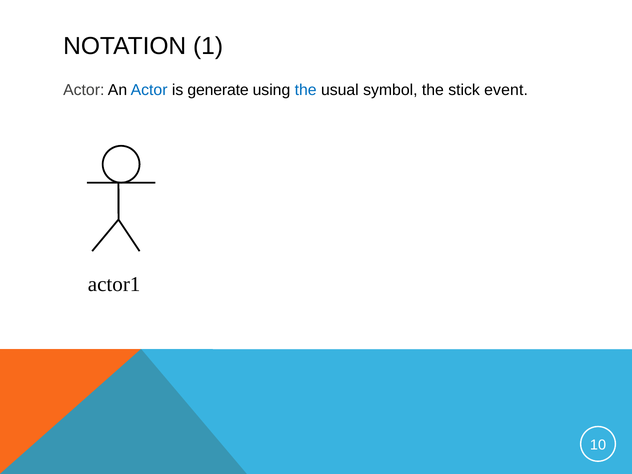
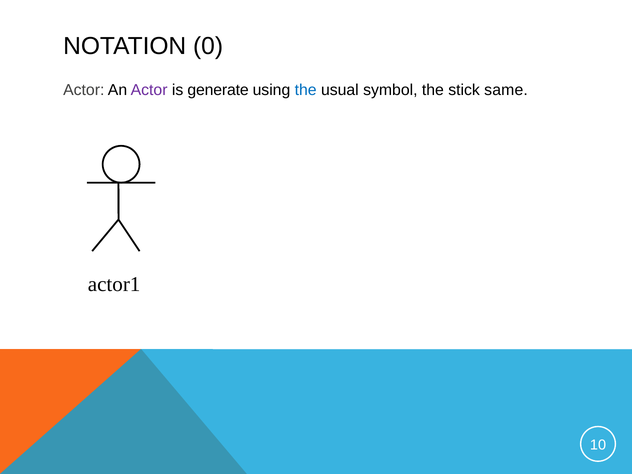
1: 1 -> 0 (208, 46)
Actor colour: blue -> purple (149, 90)
event: event -> same (506, 90)
